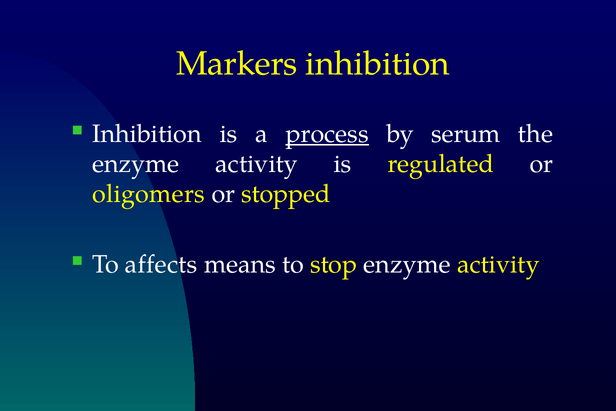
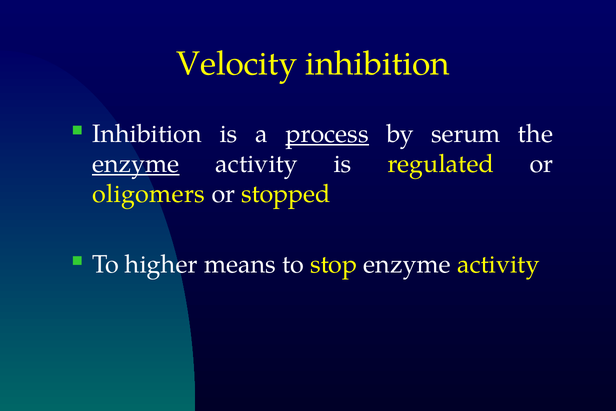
Markers: Markers -> Velocity (237, 64)
enzyme underline: none -> present (136, 164)
affects: affects -> higher (161, 264)
